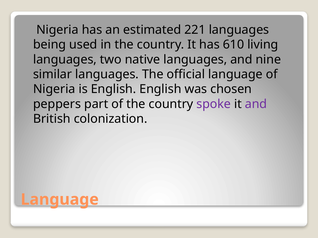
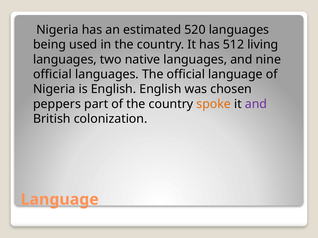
221: 221 -> 520 (195, 30)
610: 610 -> 512 (233, 45)
similar: similar -> official (53, 74)
spoke colour: purple -> orange (214, 104)
